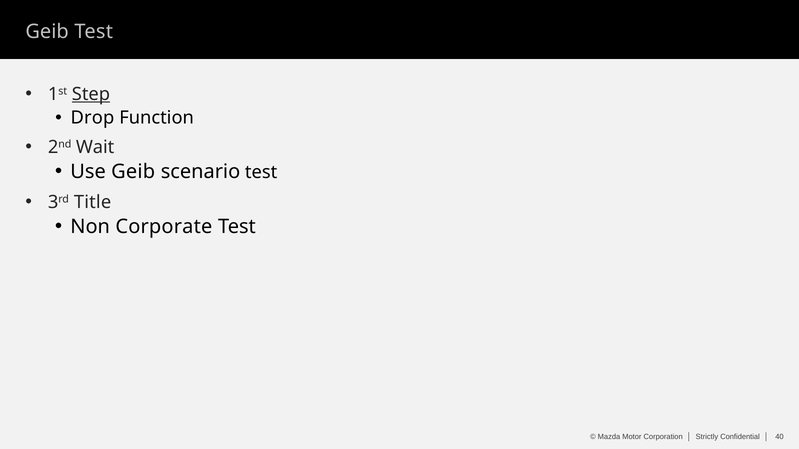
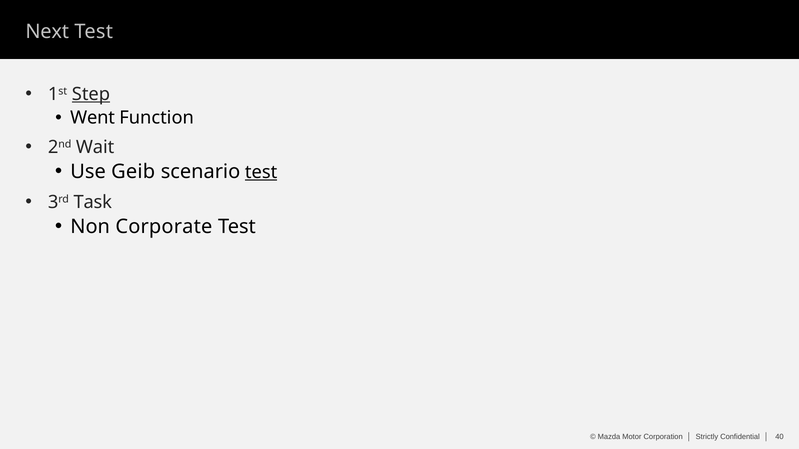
Geib: Geib -> Next (47, 32)
Drop: Drop -> Went (93, 118)
test underline: none -> present (261, 172)
Title: Title -> Task (93, 202)
